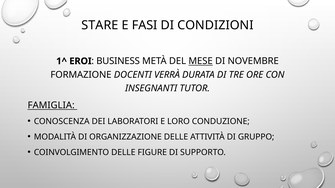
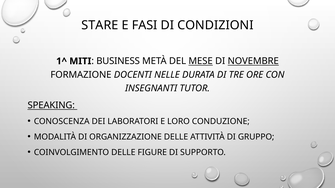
EROI: EROI -> MITI (80, 61)
NOVEMBRE underline: none -> present (253, 61)
VERRÀ: VERRÀ -> NELLE (167, 75)
FAMIGLIA: FAMIGLIA -> SPEAKING (51, 105)
